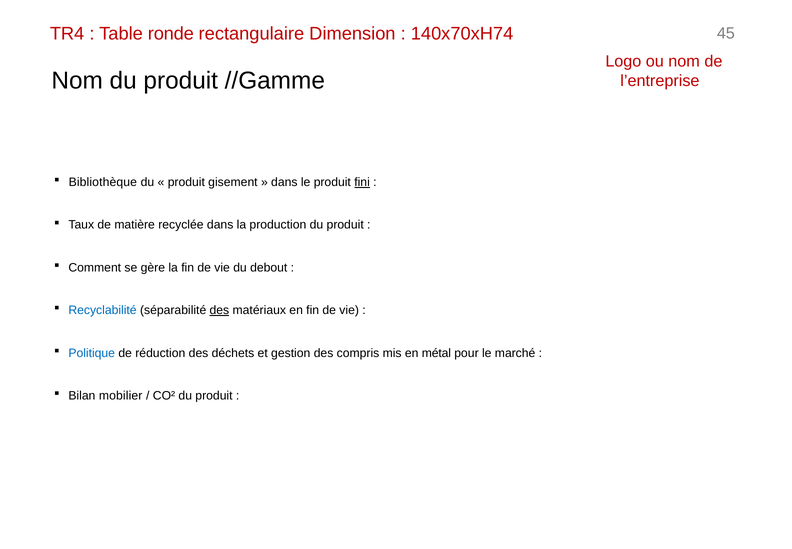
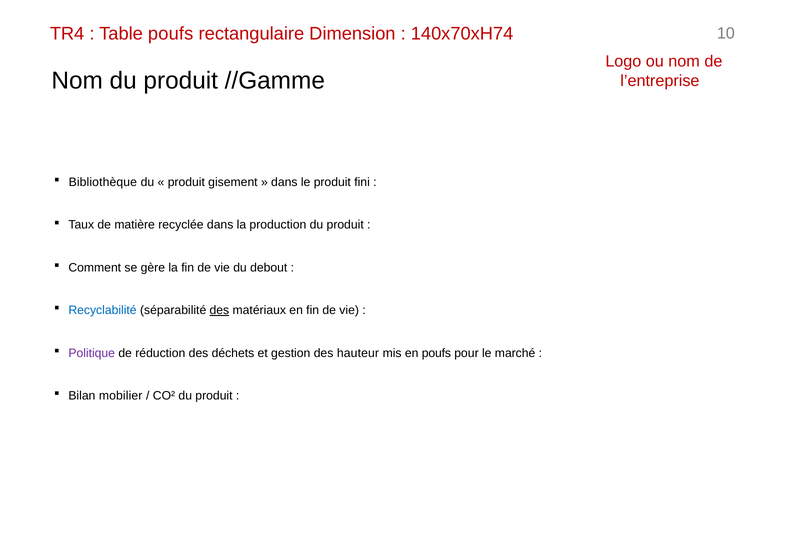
Table ronde: ronde -> poufs (171, 34)
45: 45 -> 10 (726, 33)
fini underline: present -> none (362, 182)
Politique colour: blue -> purple (92, 353)
compris: compris -> hauteur (358, 353)
en métal: métal -> poufs (436, 353)
